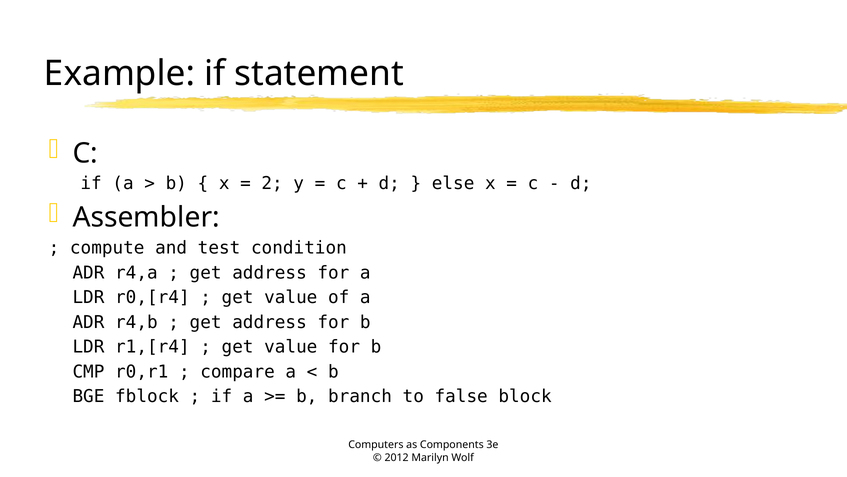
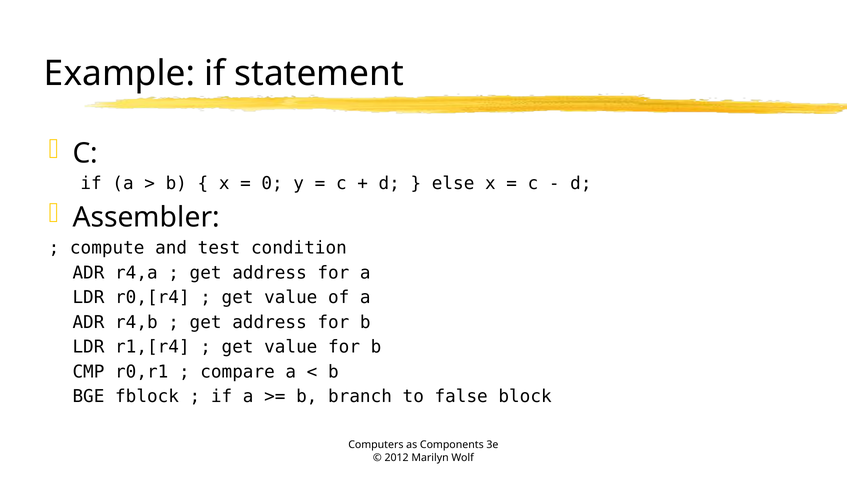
2: 2 -> 0 (272, 183)
